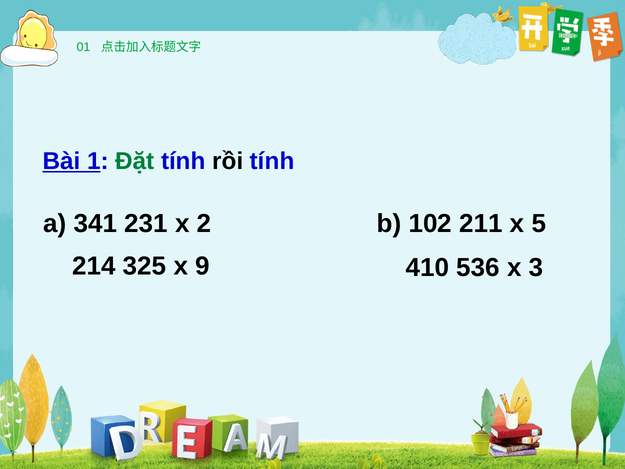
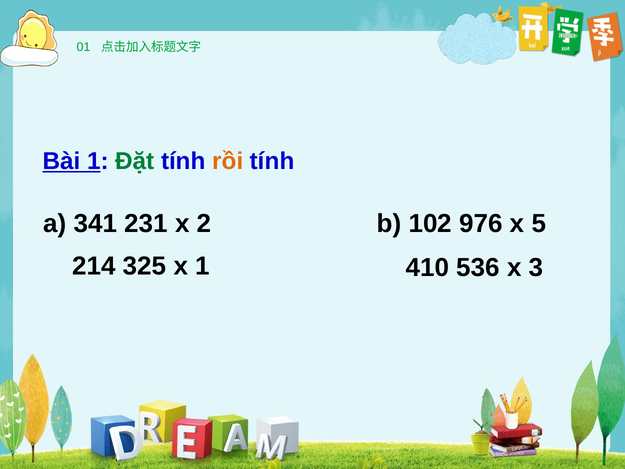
rồi colour: black -> orange (228, 161)
211: 211 -> 976 (481, 224)
x 9: 9 -> 1 (203, 266)
